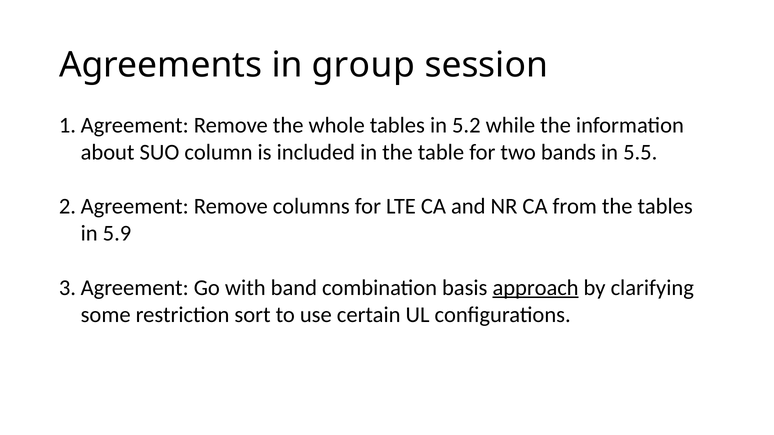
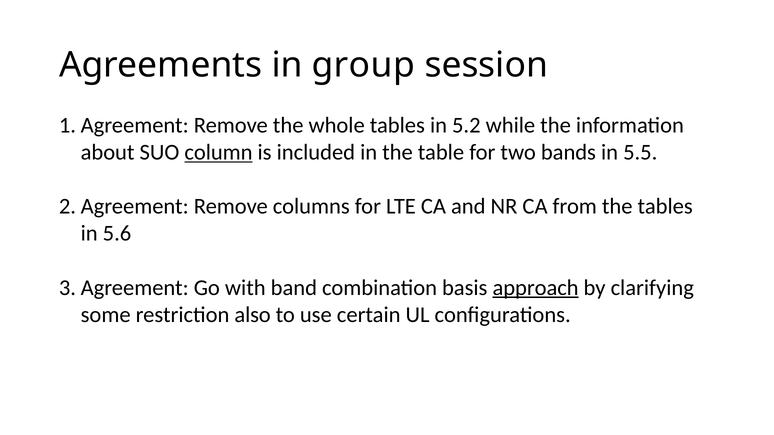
column underline: none -> present (218, 152)
5.9: 5.9 -> 5.6 (117, 234)
sort: sort -> also (253, 315)
